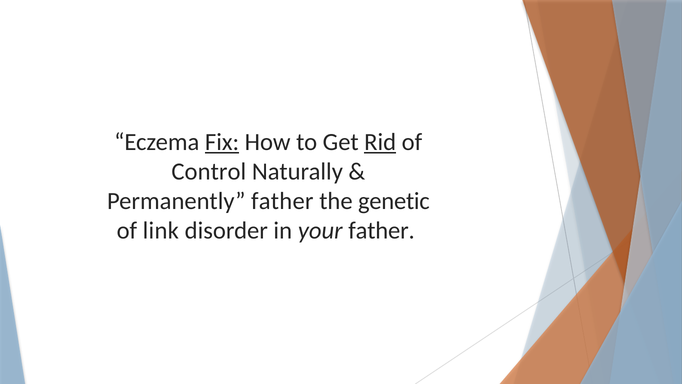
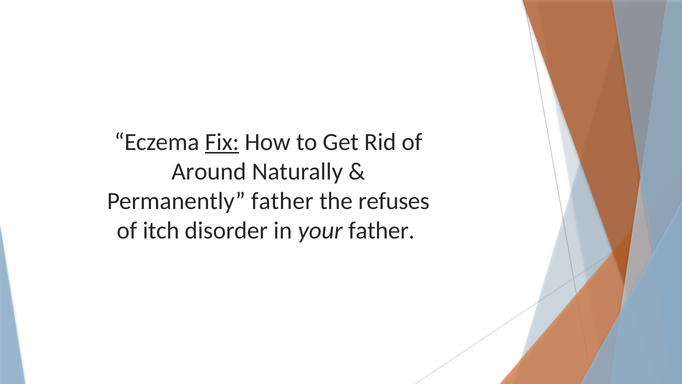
Rid underline: present -> none (380, 142)
Control: Control -> Around (209, 171)
genetic: genetic -> refuses (394, 201)
link: link -> itch (161, 230)
